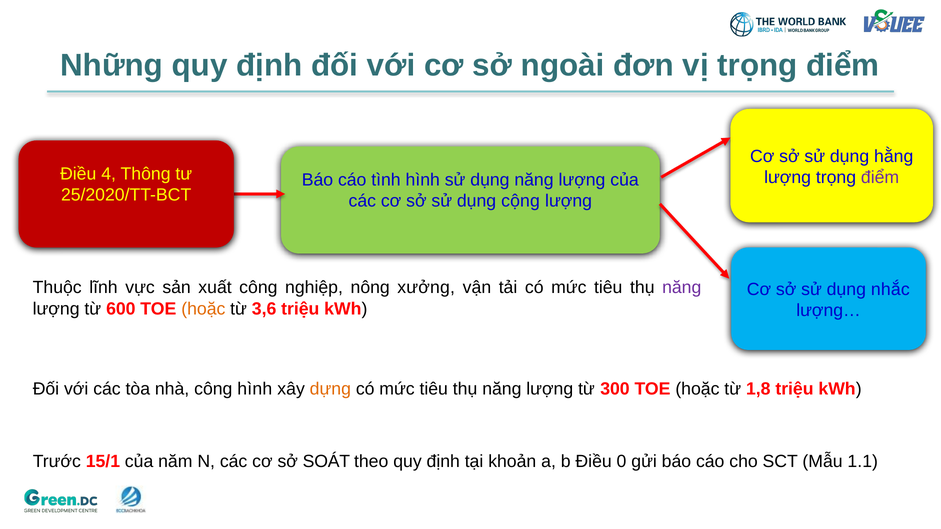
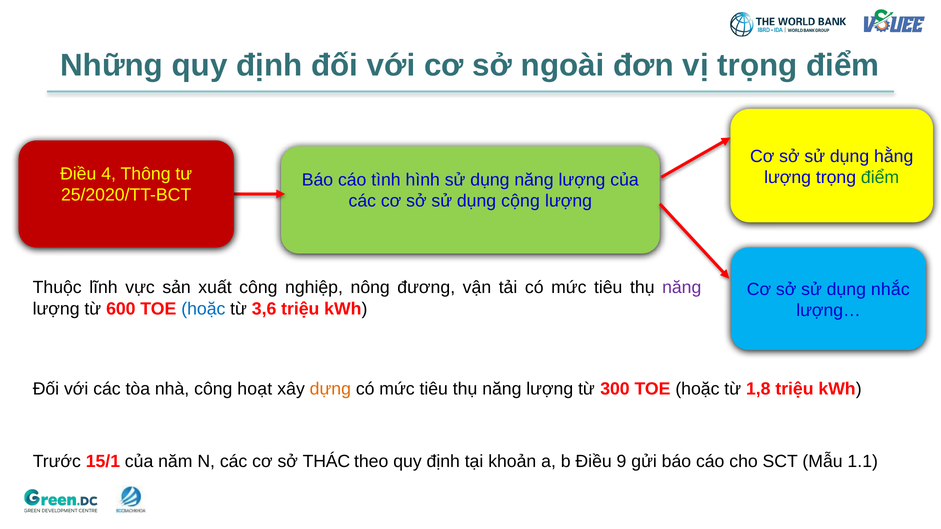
điểm colour: purple -> green (880, 177)
xưởng: xưởng -> đương (426, 288)
hoặc colour: orange -> blue (203, 309)
công hình: hình -> hoạt (255, 389)
SOÁT: SOÁT -> THÁC (326, 462)
0: 0 -> 9 (621, 462)
